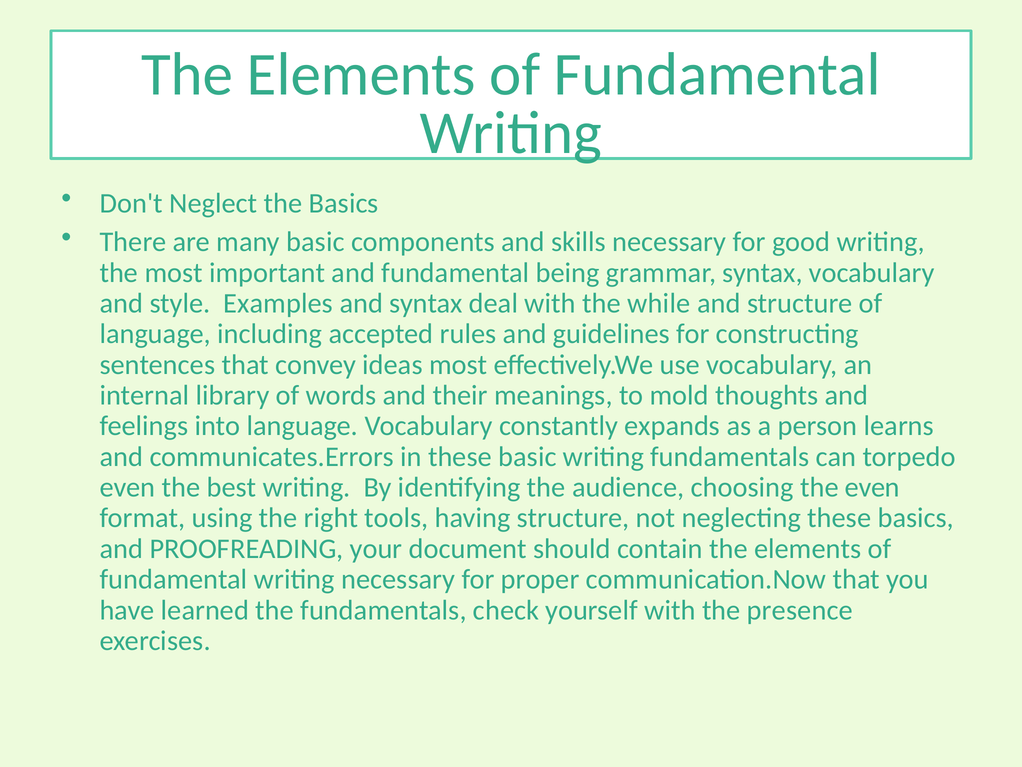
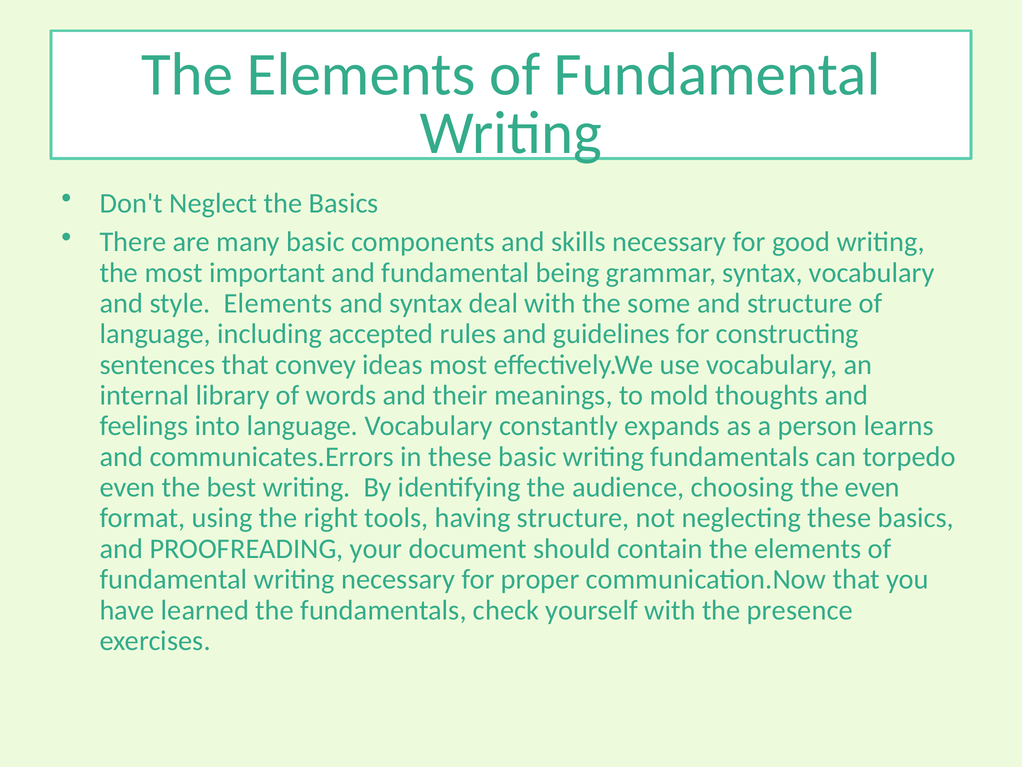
style Examples: Examples -> Elements (278, 303)
while: while -> some (659, 303)
